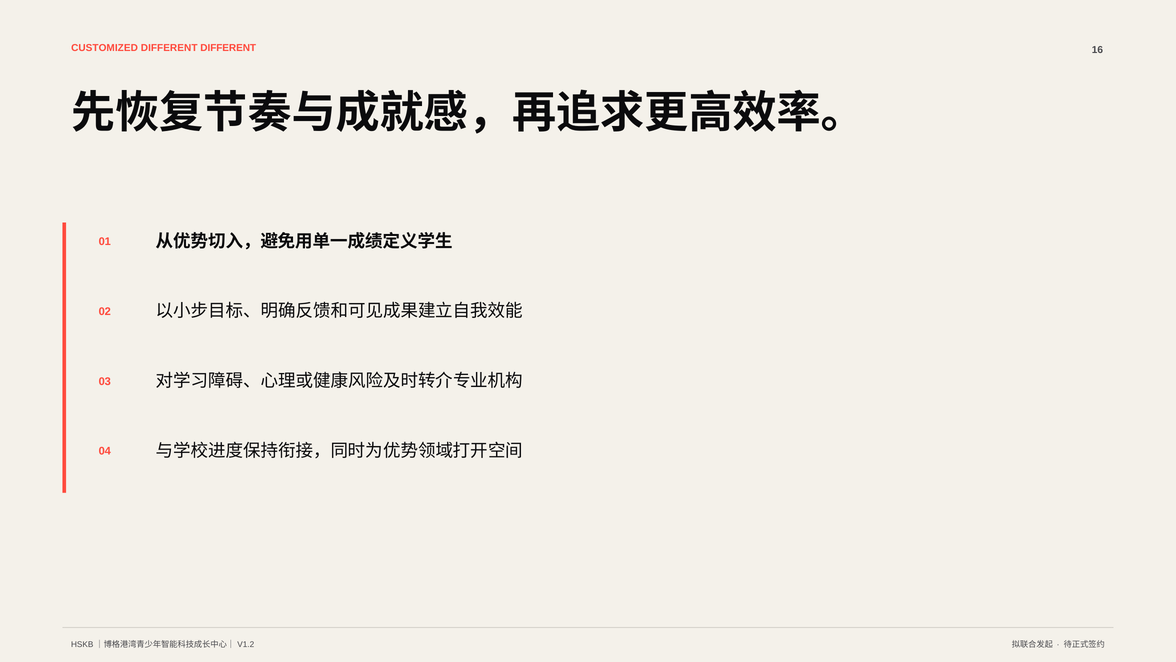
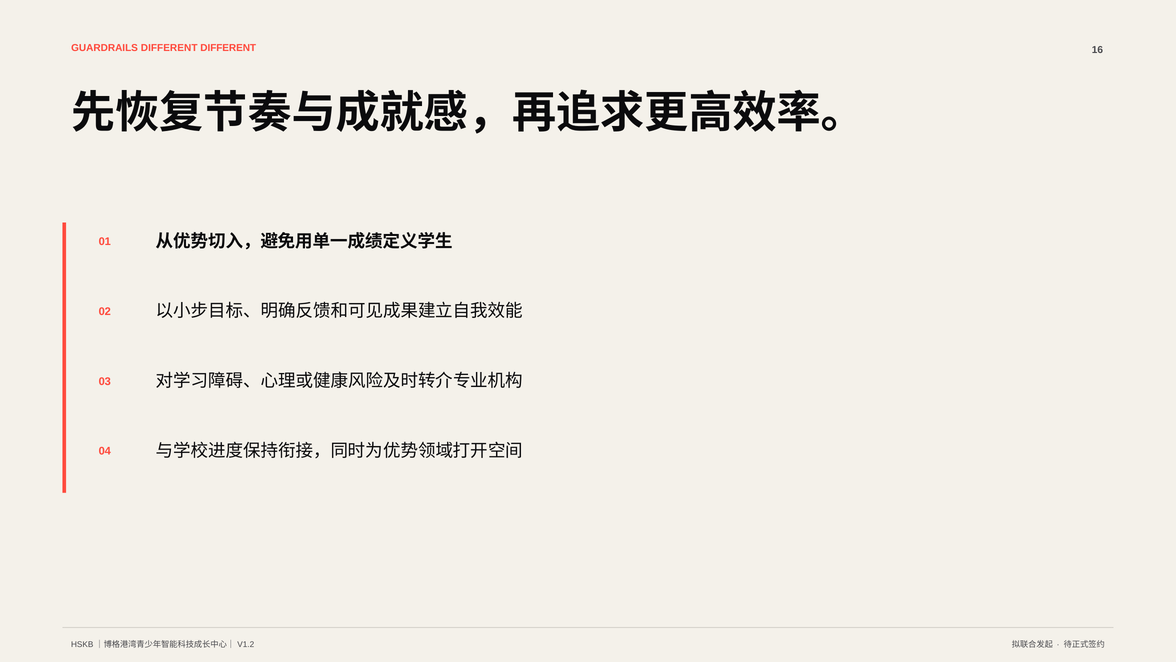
CUSTOMIZED: CUSTOMIZED -> GUARDRAILS (105, 48)
